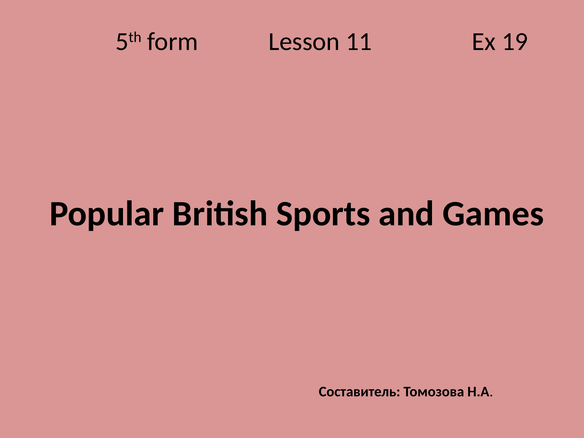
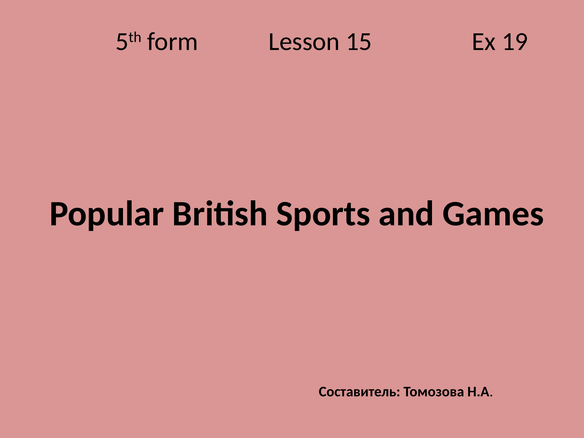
11: 11 -> 15 (359, 42)
